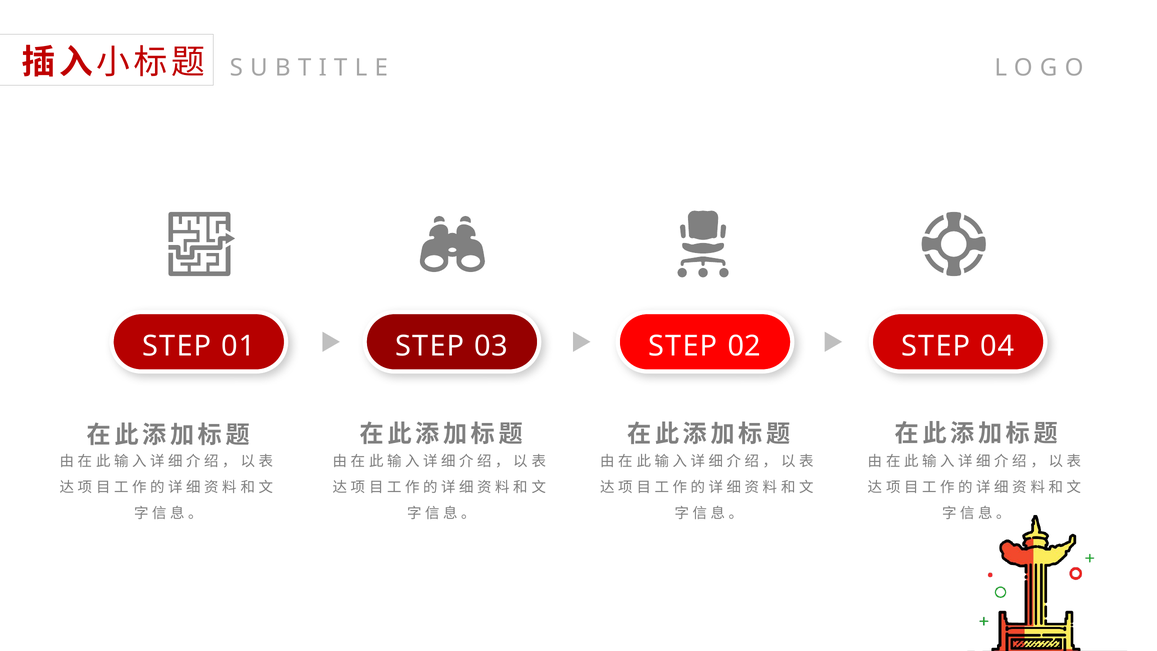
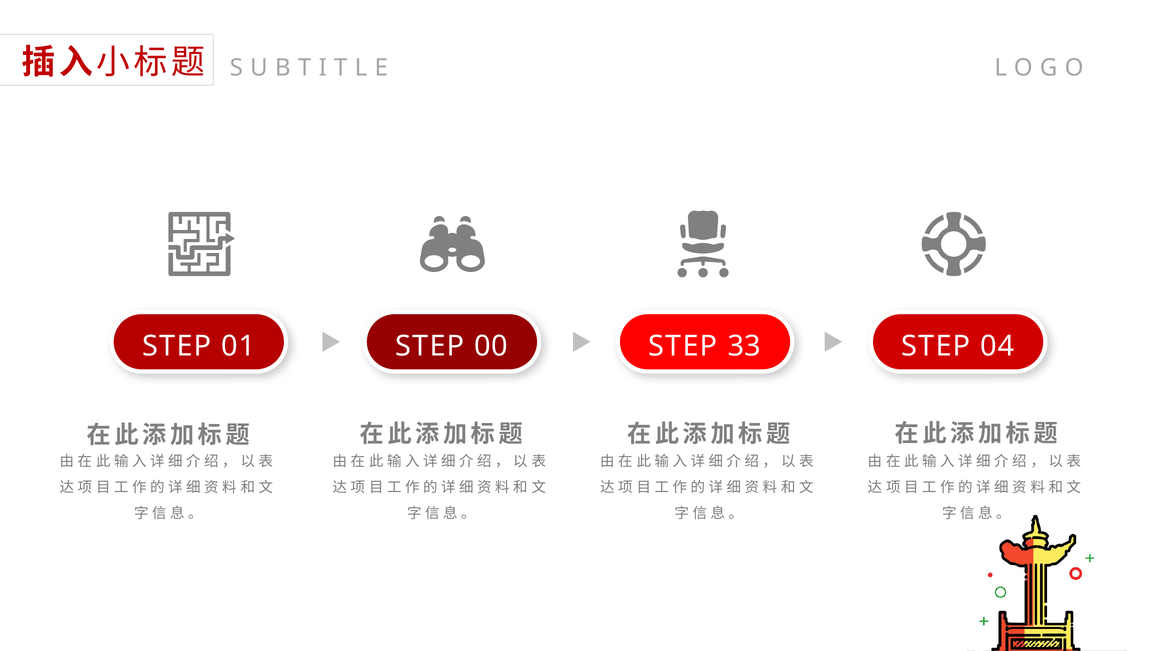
03: 03 -> 00 (491, 346)
02: 02 -> 33 (744, 346)
